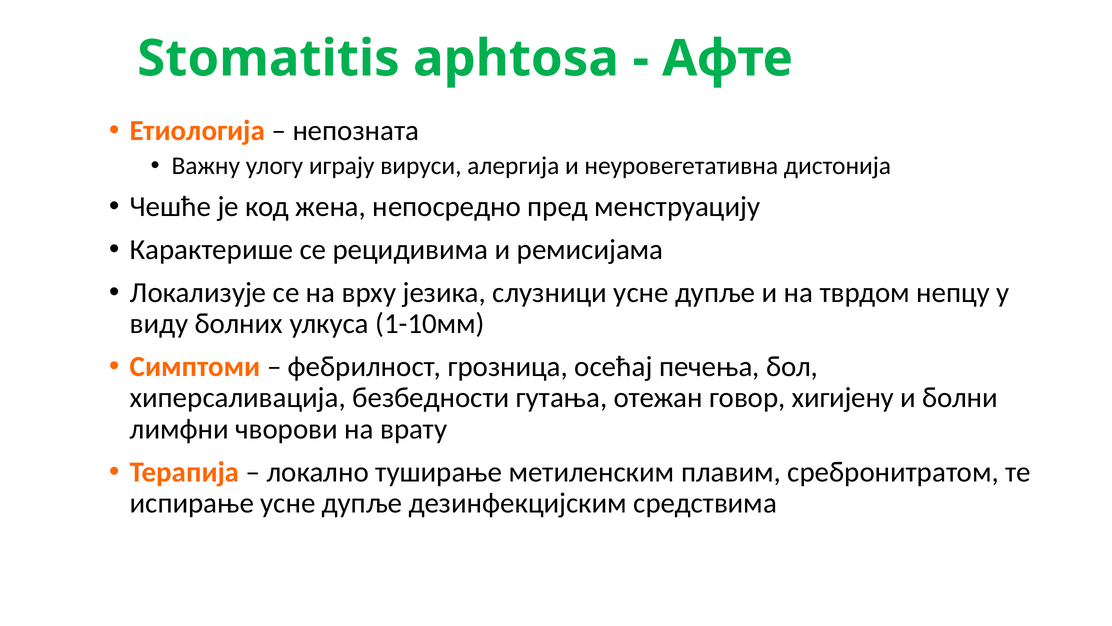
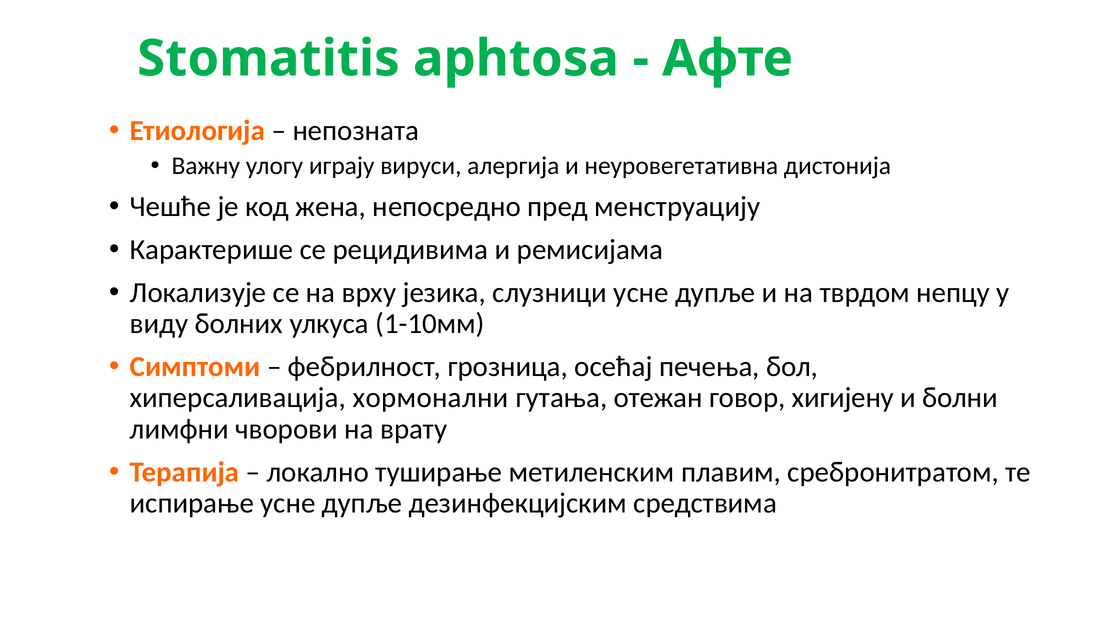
безбедности: безбедности -> хормонални (431, 398)
